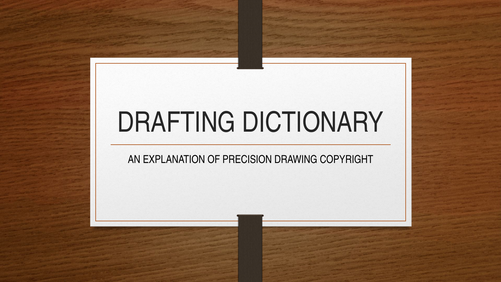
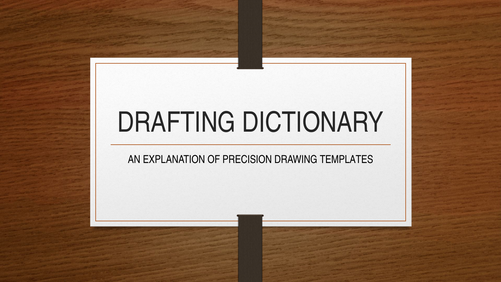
COPYRIGHT: COPYRIGHT -> TEMPLATES (347, 160)
